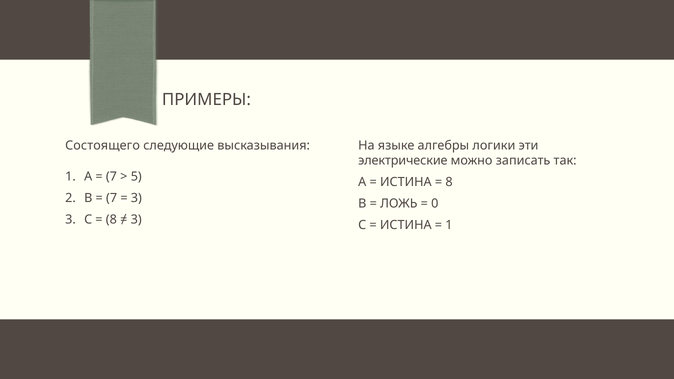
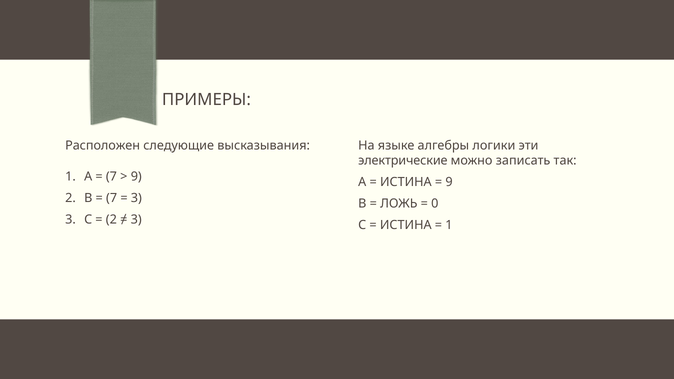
Состоящего: Состоящего -> Расположен (103, 146)
5: 5 -> 9 (136, 177)
8: 8 -> 9 (449, 182)
8: 8 -> 2 (111, 220)
